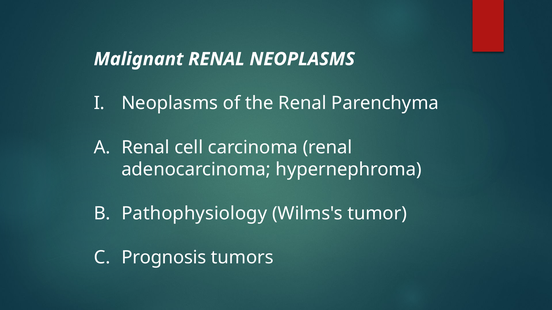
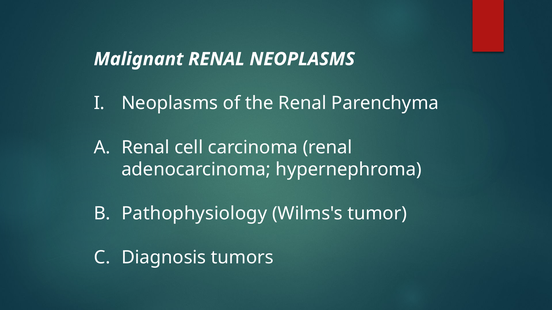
Prognosis: Prognosis -> Diagnosis (164, 258)
